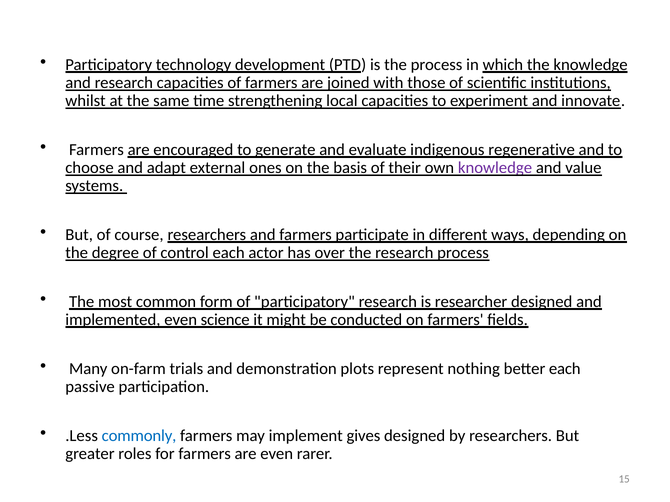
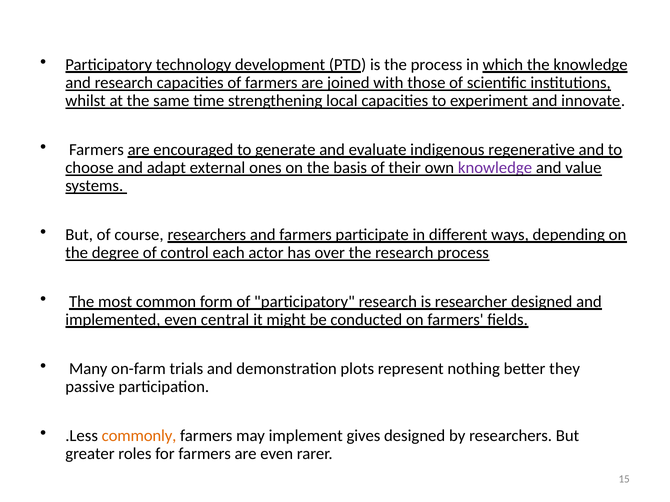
science: science -> central (225, 320)
better each: each -> they (565, 369)
commonly colour: blue -> orange (139, 436)
